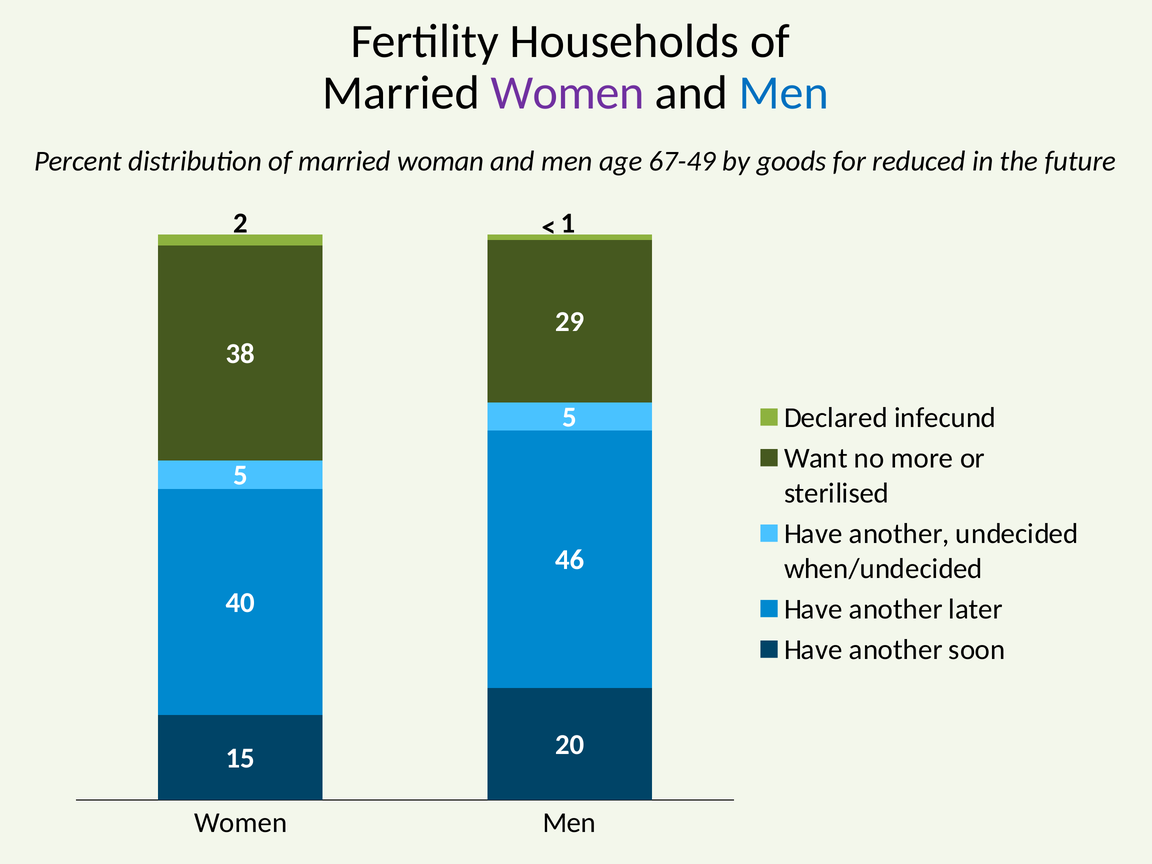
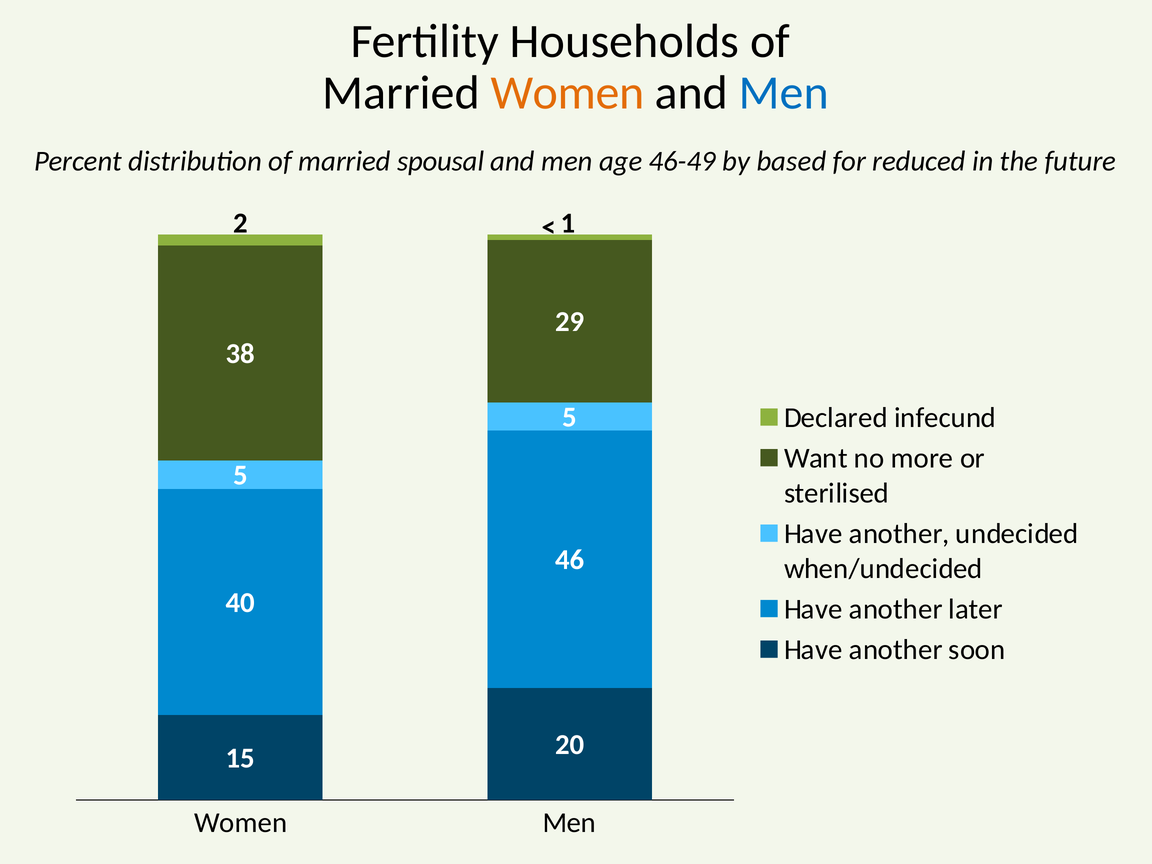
Women colour: purple -> orange (568, 93)
woman: woman -> spousal (441, 161)
67-49: 67-49 -> 46-49 (682, 161)
goods: goods -> based (791, 161)
